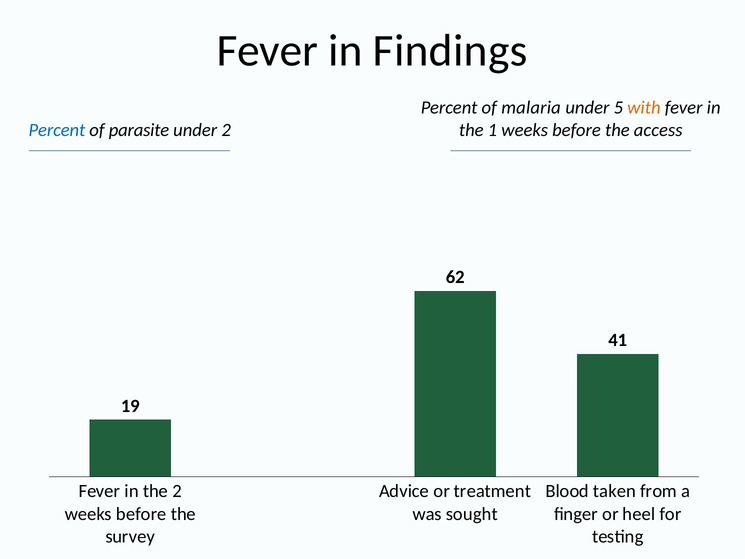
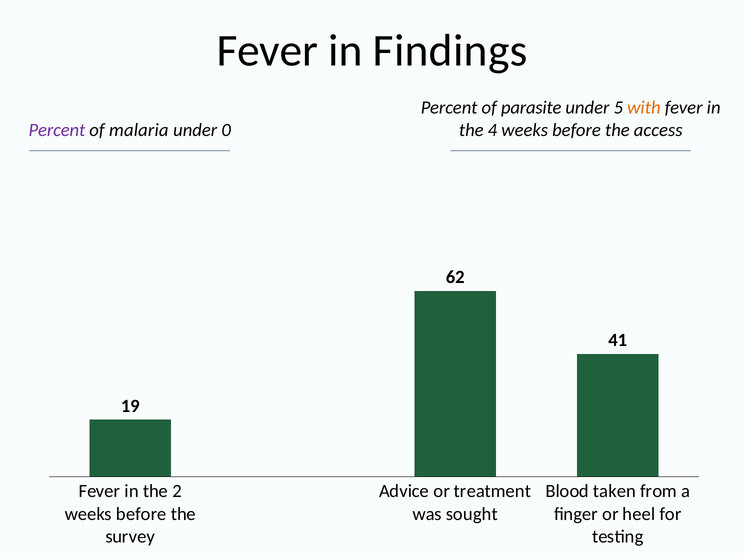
malaria: malaria -> parasite (531, 108)
1: 1 -> 4 (492, 130)
Percent colour: blue -> purple (57, 130)
parasite: parasite -> malaria (139, 130)
under 2: 2 -> 0 (226, 130)
